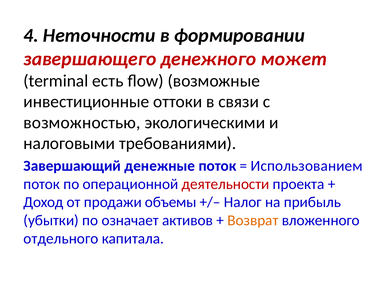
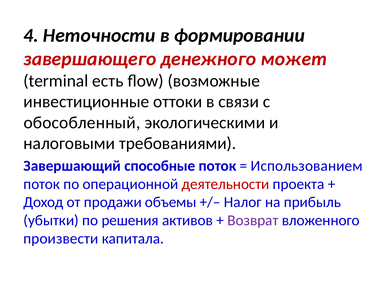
возможностью: возможностью -> обособленный (82, 123)
денежные: денежные -> способные (160, 166)
означает: означает -> решения (130, 221)
Возврат colour: orange -> purple (253, 221)
отдельного: отдельного -> произвести (61, 239)
